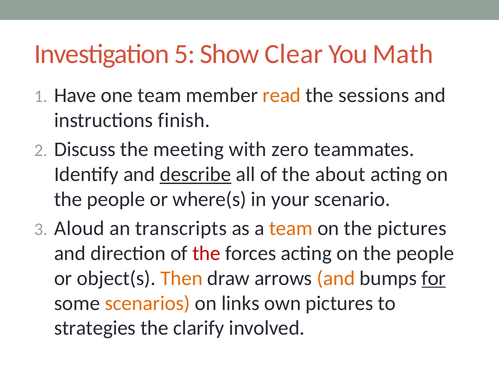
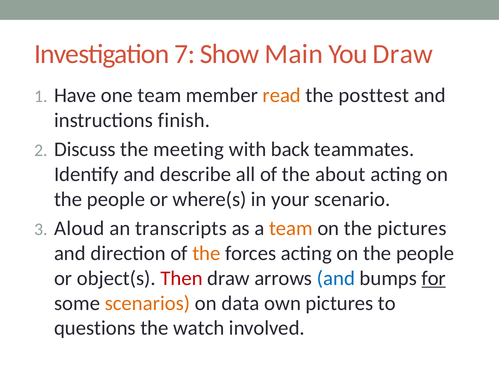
5: 5 -> 7 (185, 54)
Clear: Clear -> Main (294, 54)
You Math: Math -> Draw (403, 54)
sessions: sessions -> posttest (374, 95)
zero: zero -> back (290, 150)
describe underline: present -> none (195, 174)
the colour: red -> orange (206, 253)
Then colour: orange -> red (181, 278)
and colour: orange -> blue (336, 278)
links: links -> data (240, 303)
strategies: strategies -> questions (95, 328)
clarify: clarify -> watch (199, 328)
